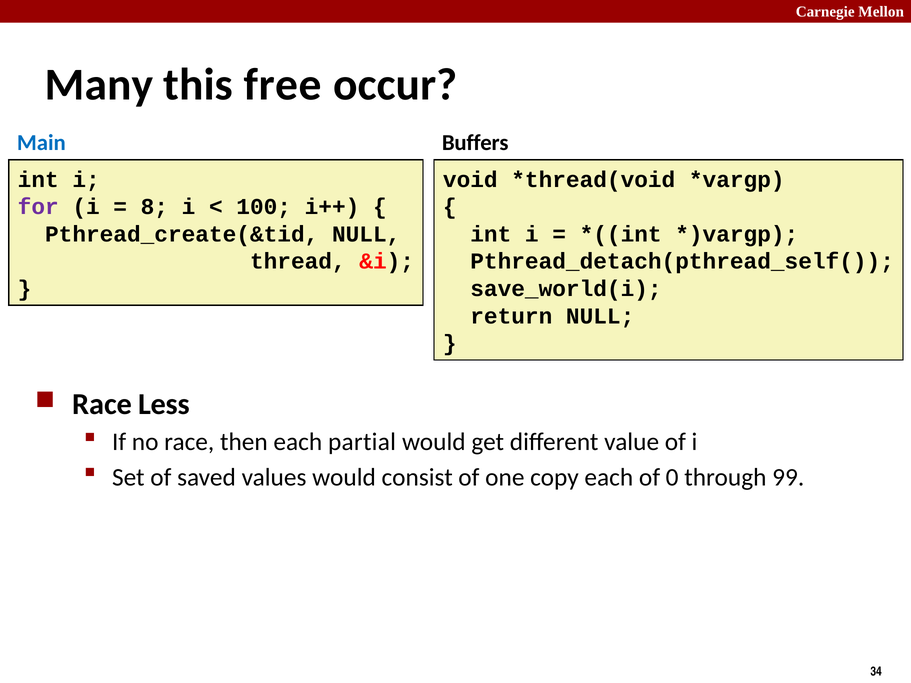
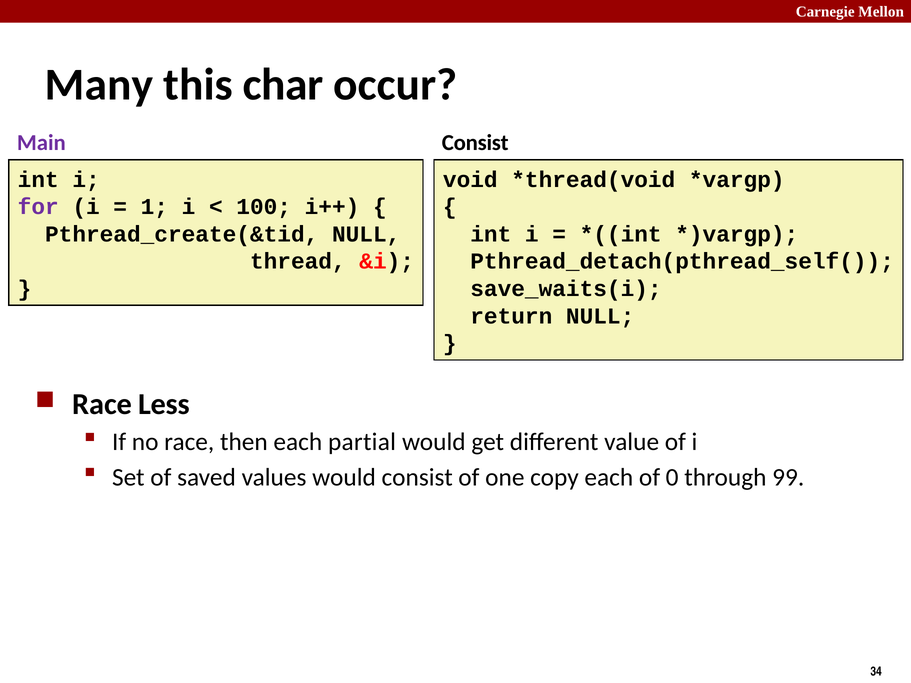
free: free -> char (283, 85)
Main colour: blue -> purple (41, 143)
Buffers: Buffers -> Consist (475, 143)
8: 8 -> 1 (154, 207)
save_world(i: save_world(i -> save_waits(i (566, 289)
